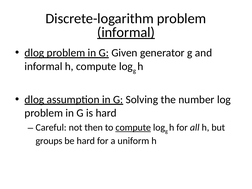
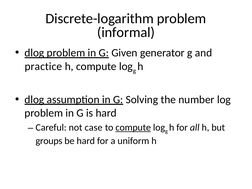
informal underline: present -> none (126, 32)
informal: informal -> practice (43, 66)
then: then -> case (94, 127)
